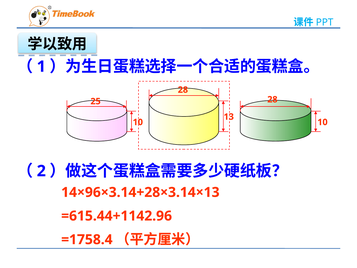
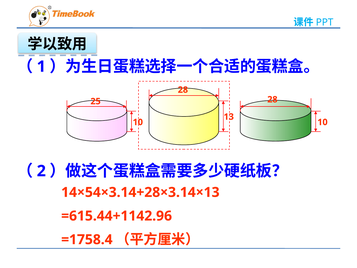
14×96×3.14+28×3.14×13: 14×96×3.14+28×3.14×13 -> 14×54×3.14+28×3.14×13 (140, 192)
